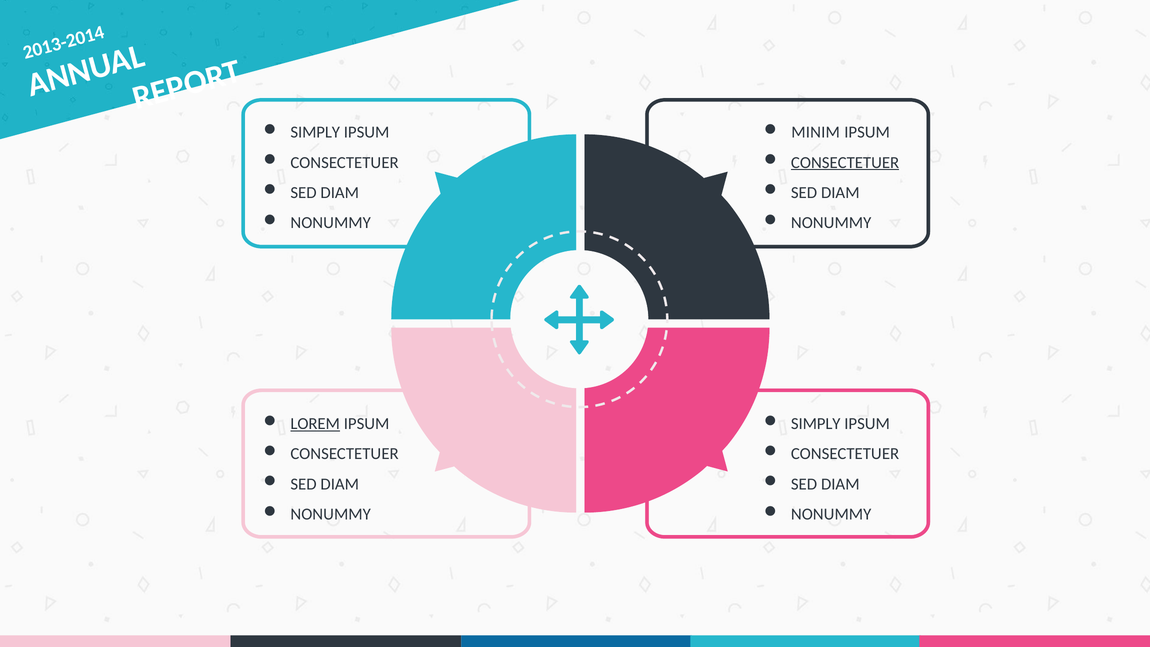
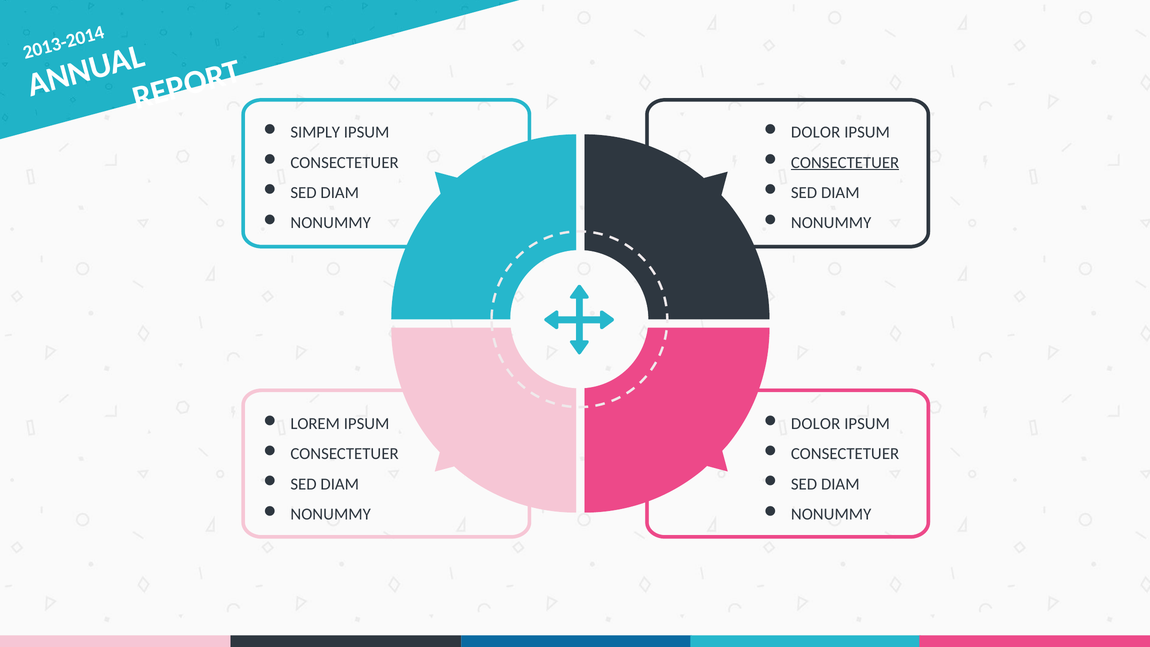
MINIM: MINIM -> DOLOR (816, 132)
LOREM underline: present -> none (315, 424)
SIMPLY: SIMPLY -> DOLOR (816, 424)
